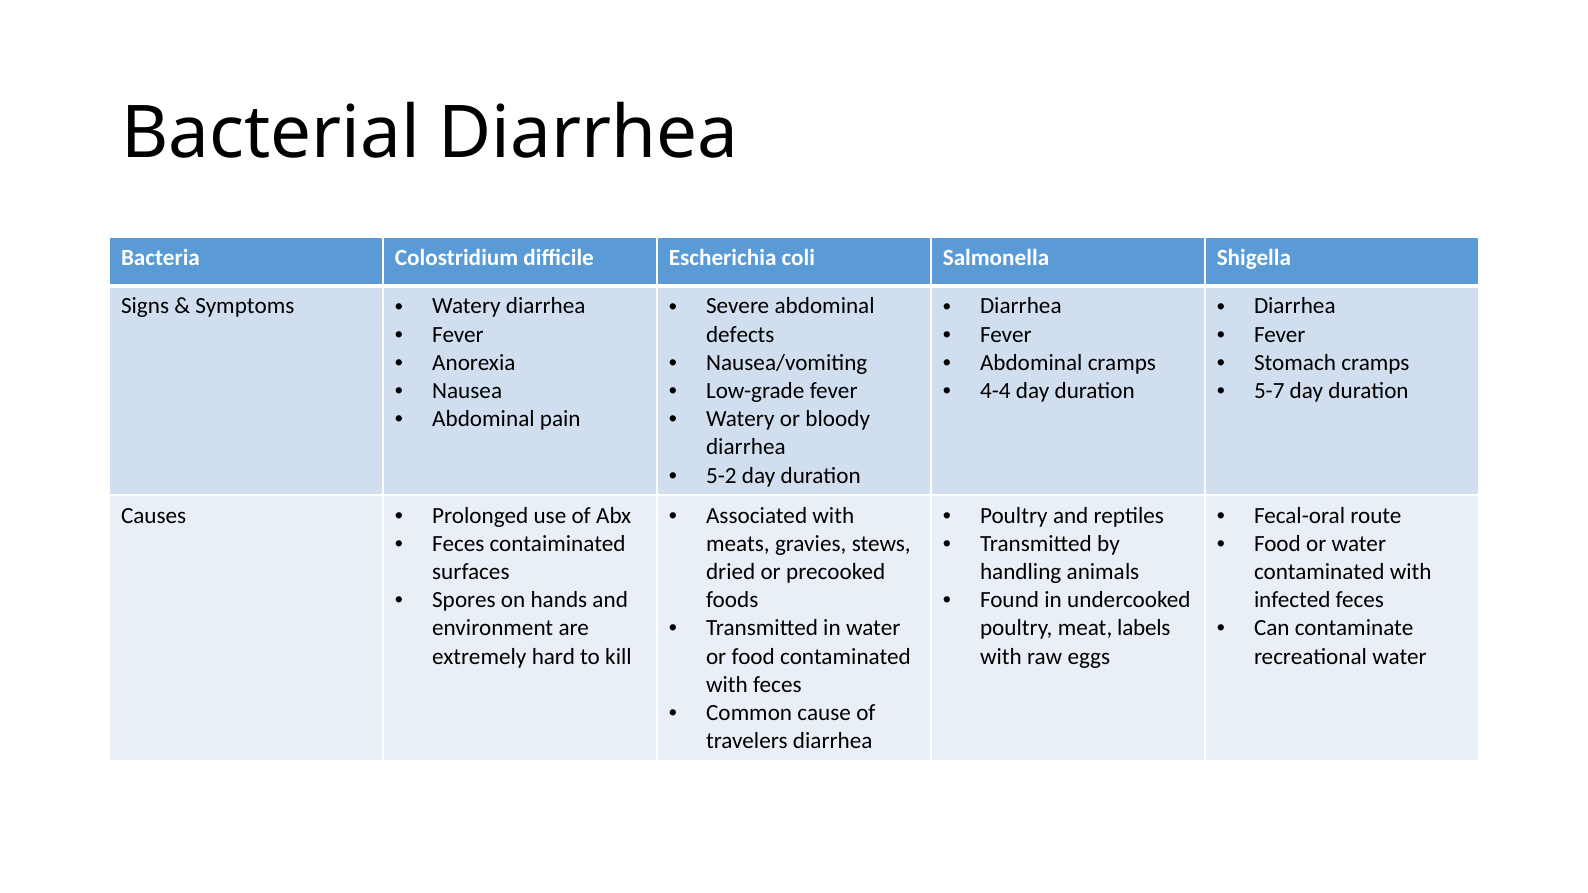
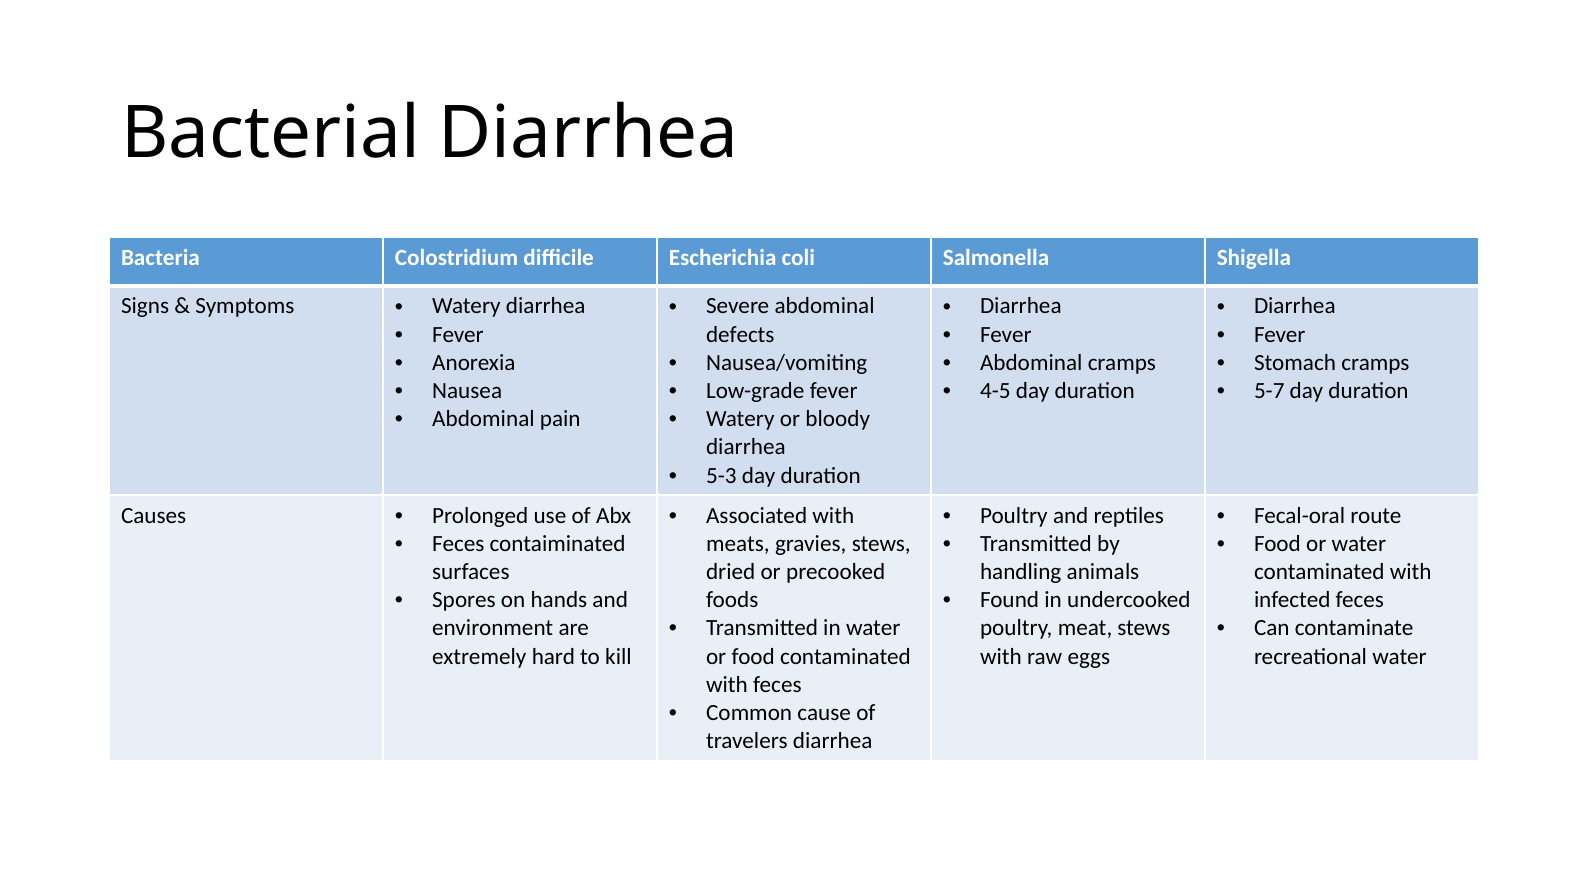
4-4: 4-4 -> 4-5 (995, 391)
5-2: 5-2 -> 5-3 (721, 476)
meat labels: labels -> stews (1144, 628)
